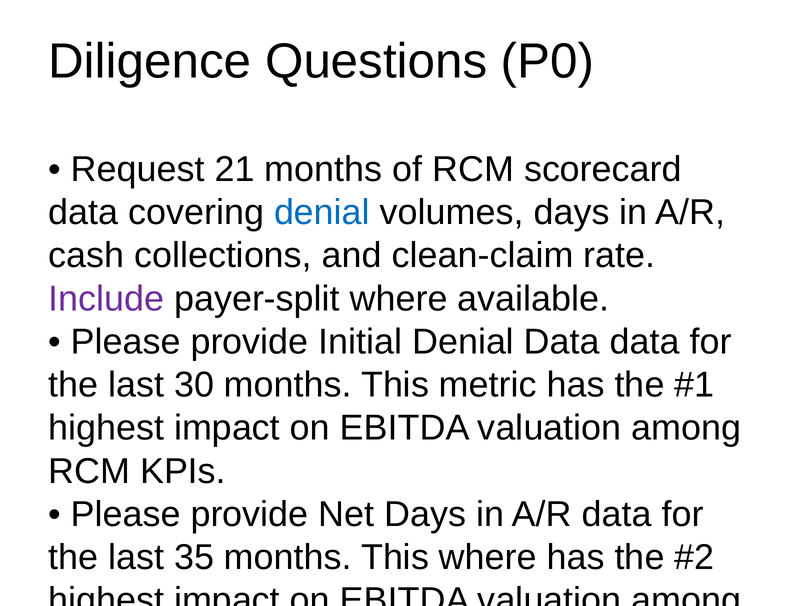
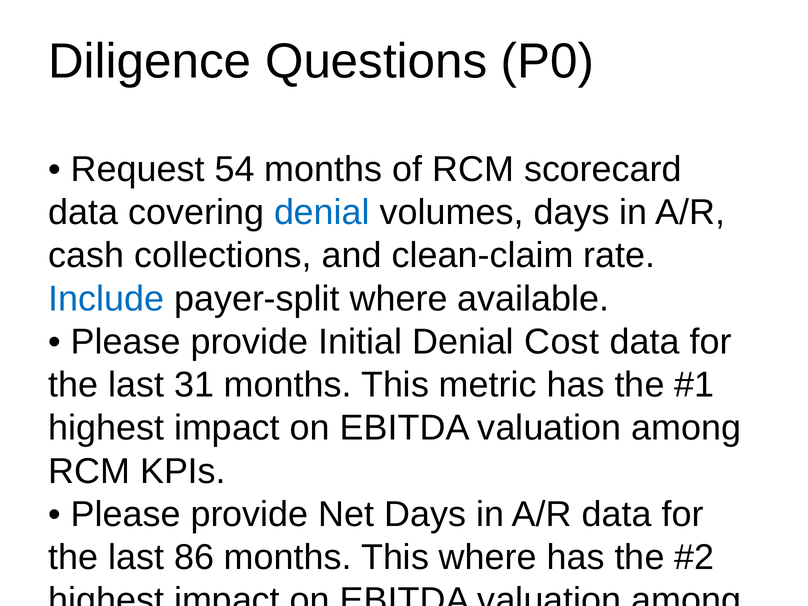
21: 21 -> 54 (235, 169)
Include colour: purple -> blue (106, 299)
Denial Data: Data -> Cost (562, 342)
30: 30 -> 31 (194, 385)
35: 35 -> 86 (194, 557)
